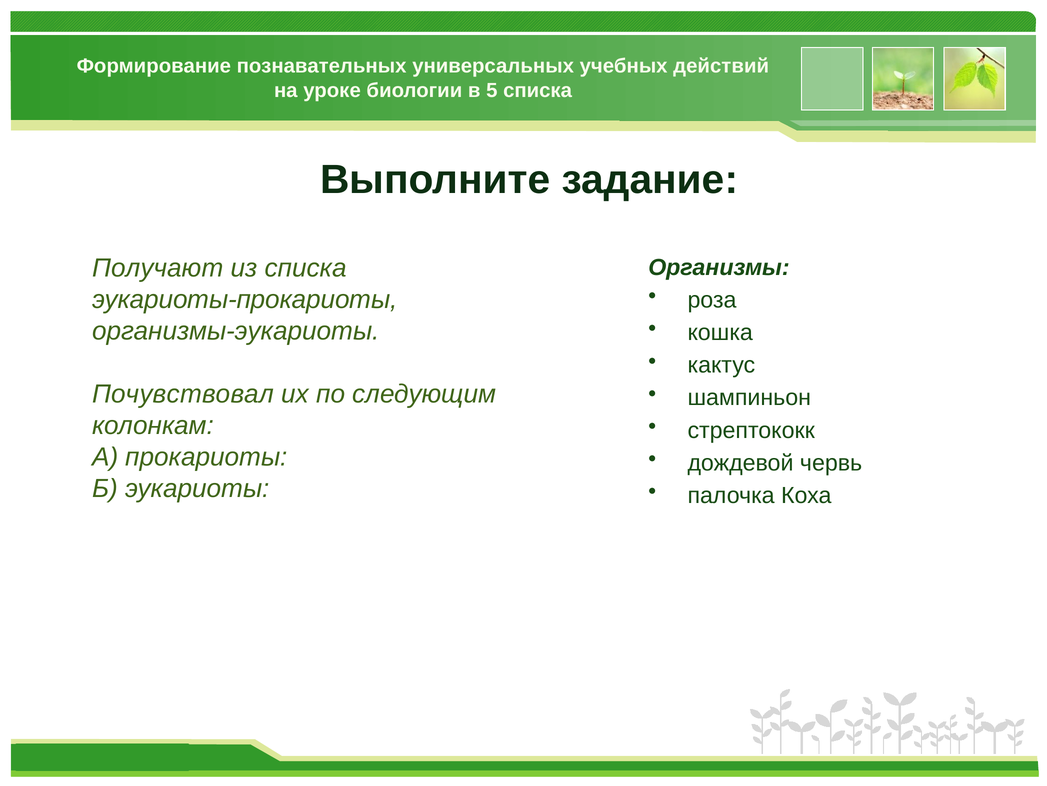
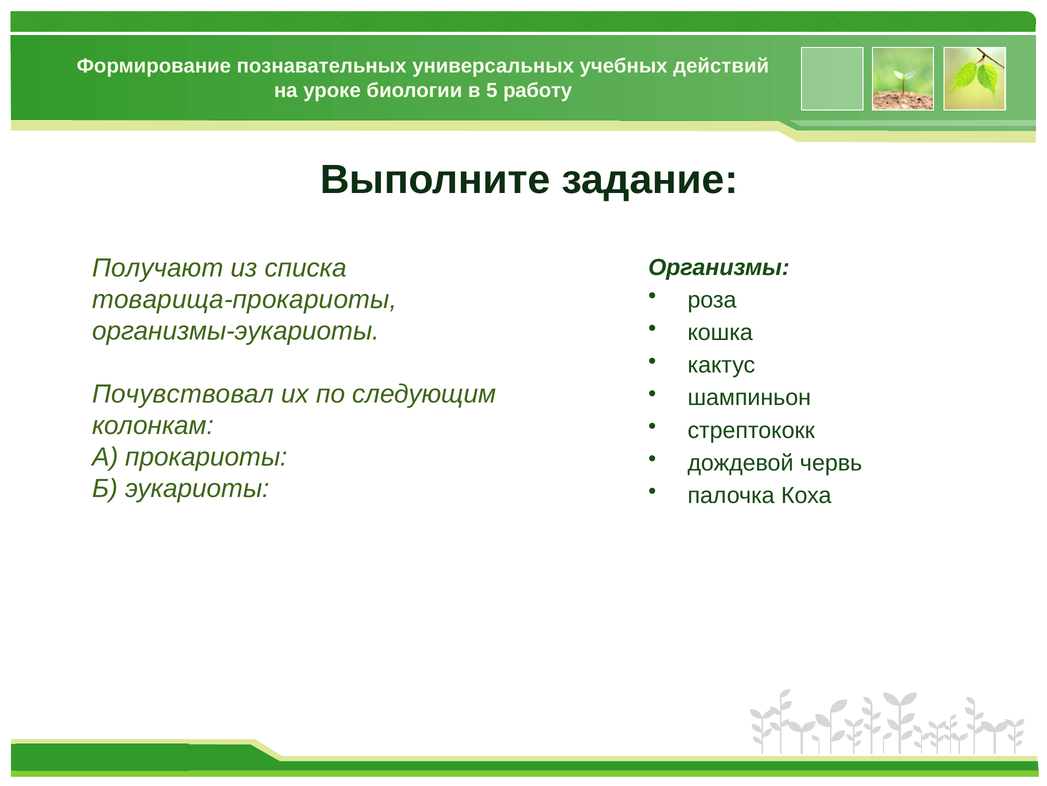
5 списка: списка -> работу (538, 91)
эукариоты-прокариоты: эукариоты-прокариоты -> товарища-прокариоты (245, 299)
